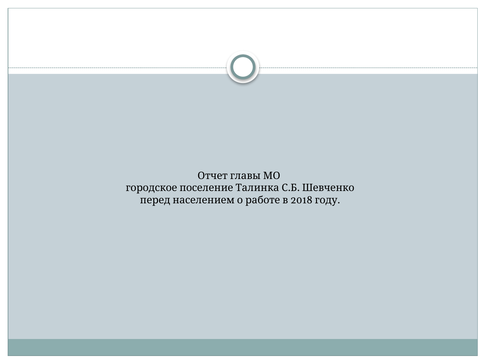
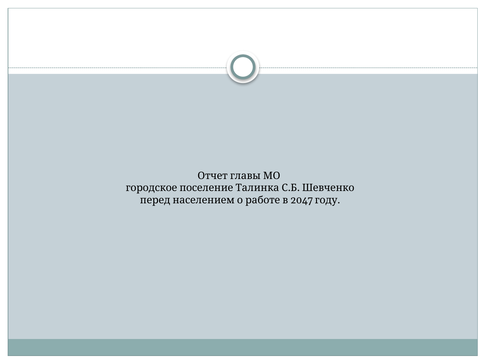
2018: 2018 -> 2047 (302, 200)
